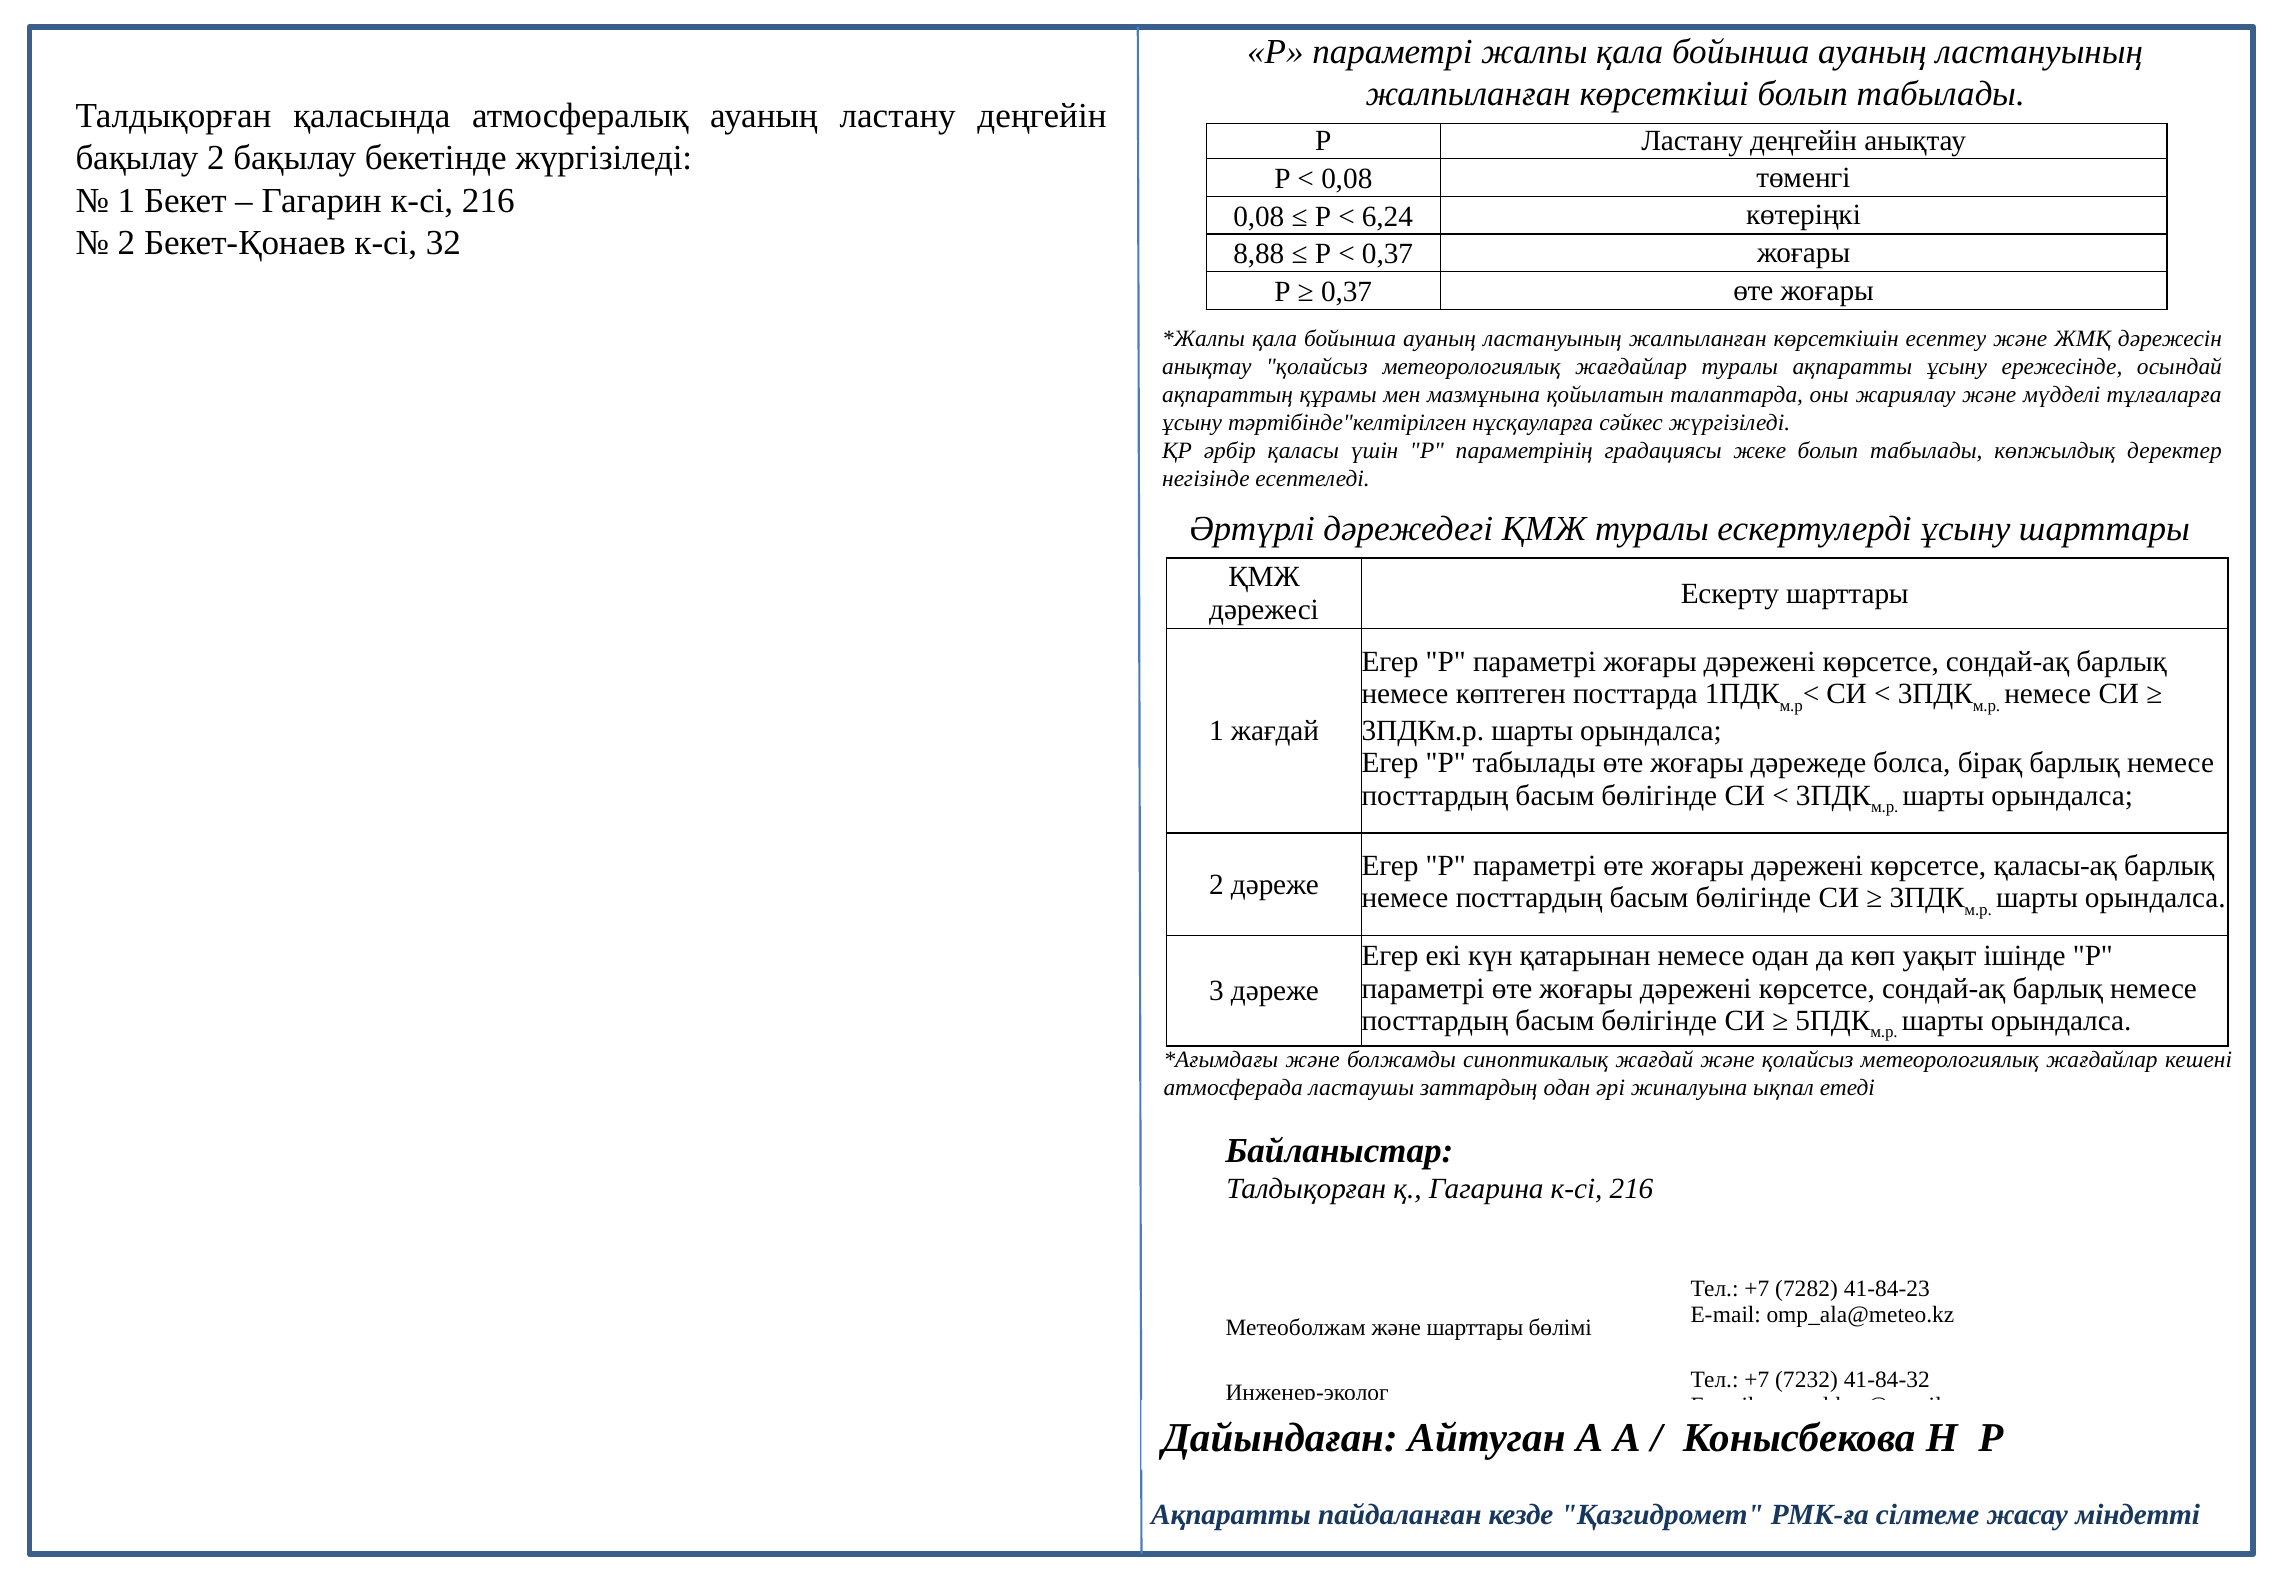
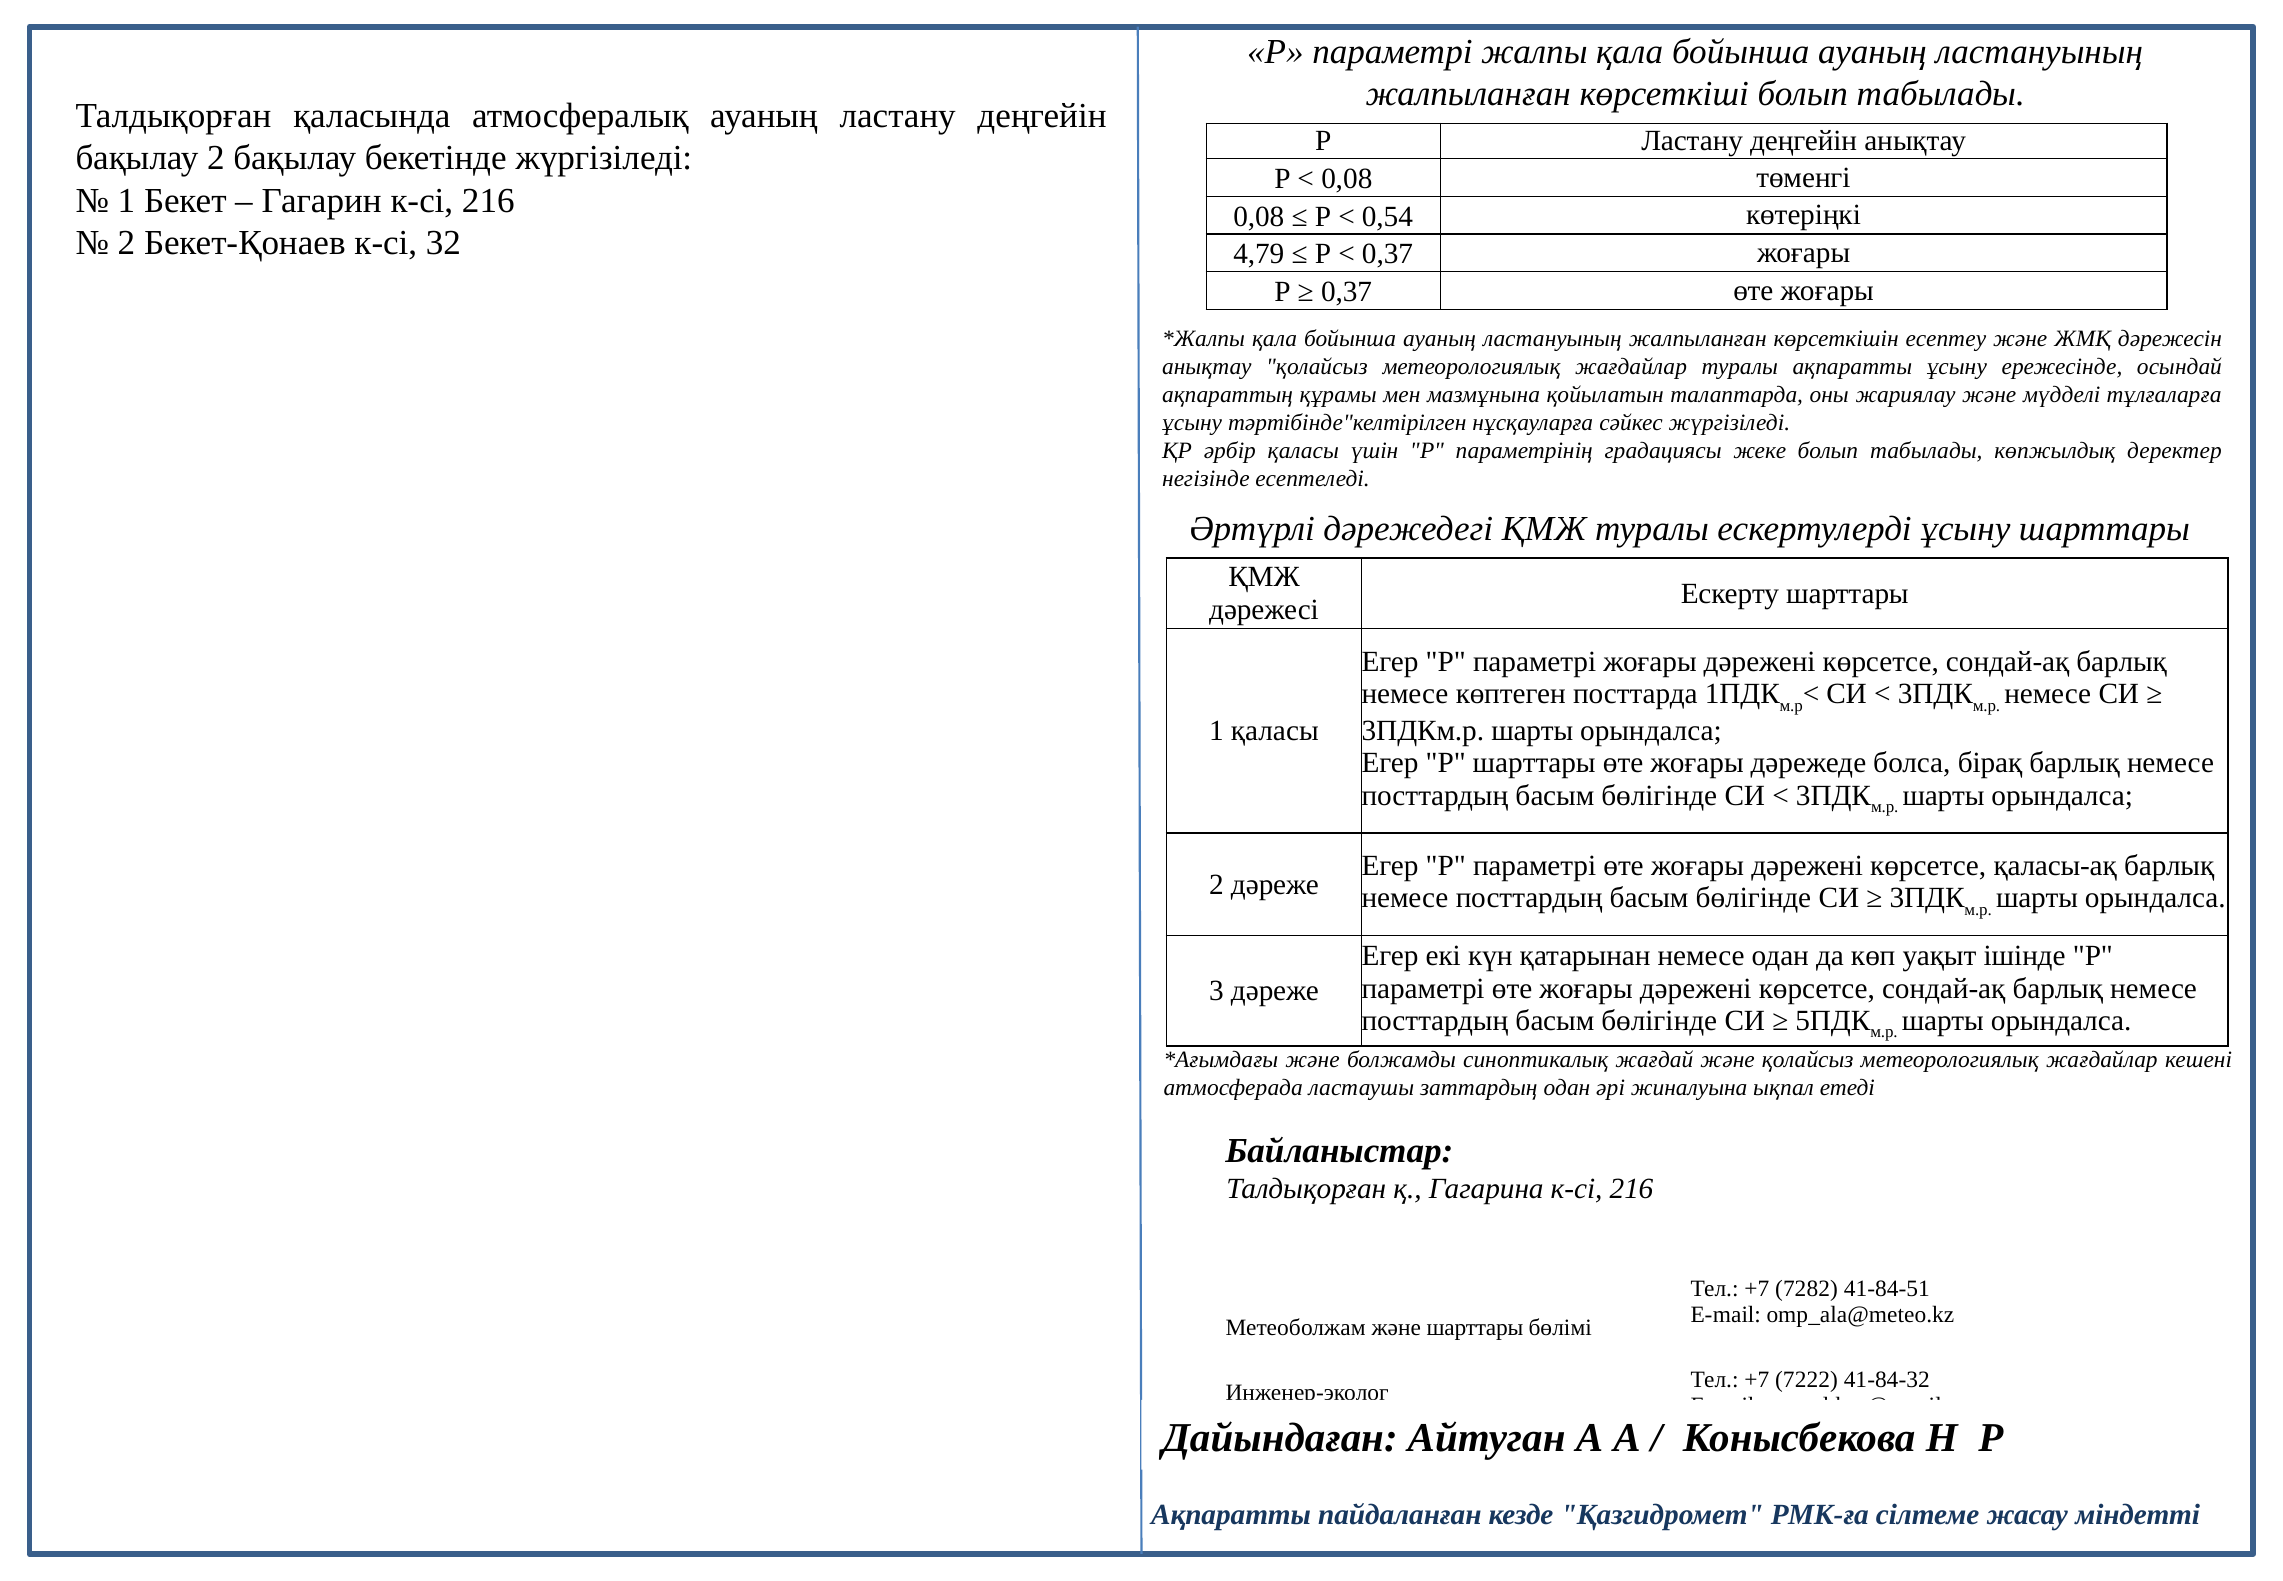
6,24: 6,24 -> 0,54 (1387, 216)
8,88: 8,88 -> 4,79 (1259, 254)
1 жағдай: жағдай -> қаласы (1275, 731)
P табылады: табылады -> шарттары (1534, 763)
41-84-23: 41-84-23 -> 41-84-51 (1887, 1289)
7232: 7232 -> 7222 (1807, 1380)
